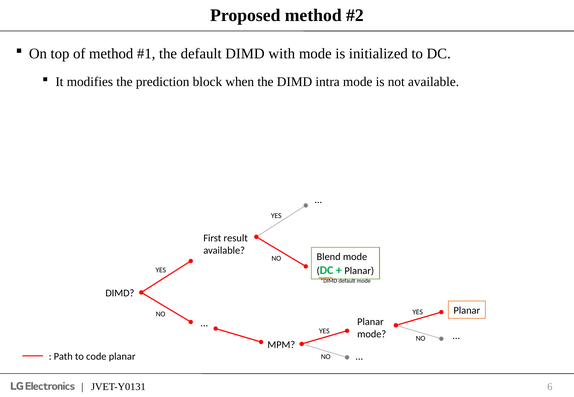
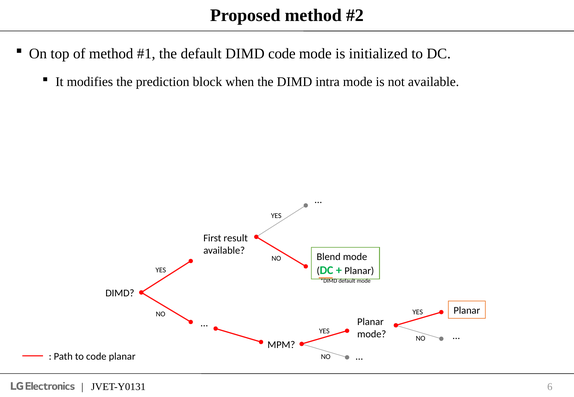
DIMD with: with -> code (282, 54)
